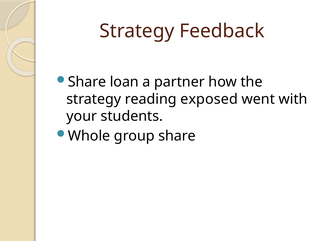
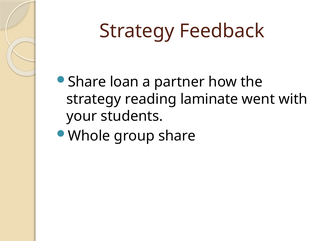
exposed: exposed -> laminate (209, 99)
